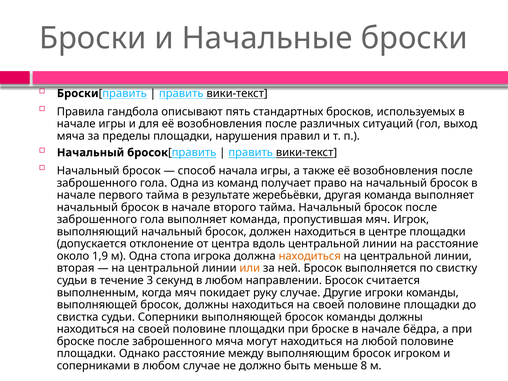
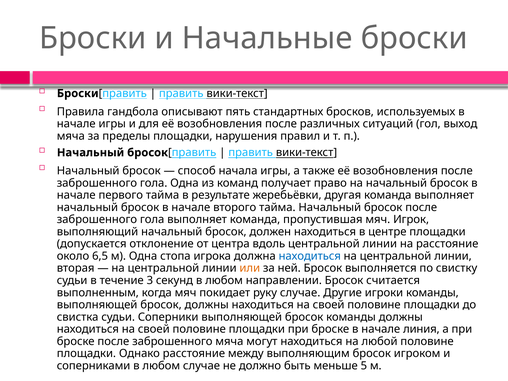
1,9: 1,9 -> 6,5 (100, 256)
находиться colour: orange -> blue (310, 256)
бёдра: бёдра -> линия (421, 329)
8: 8 -> 5 (364, 366)
